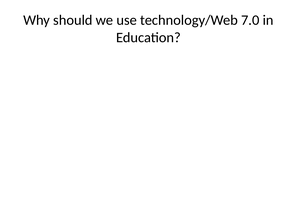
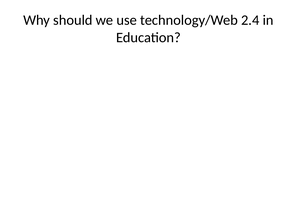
7.0: 7.0 -> 2.4 (250, 20)
